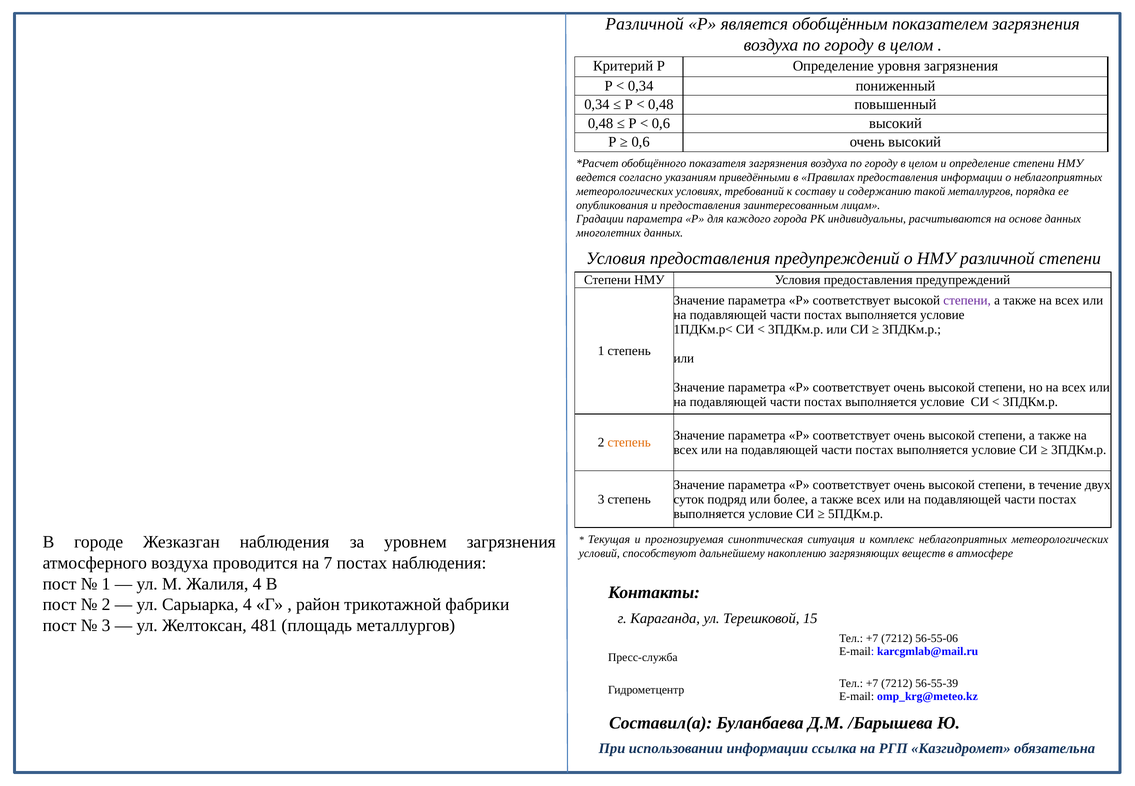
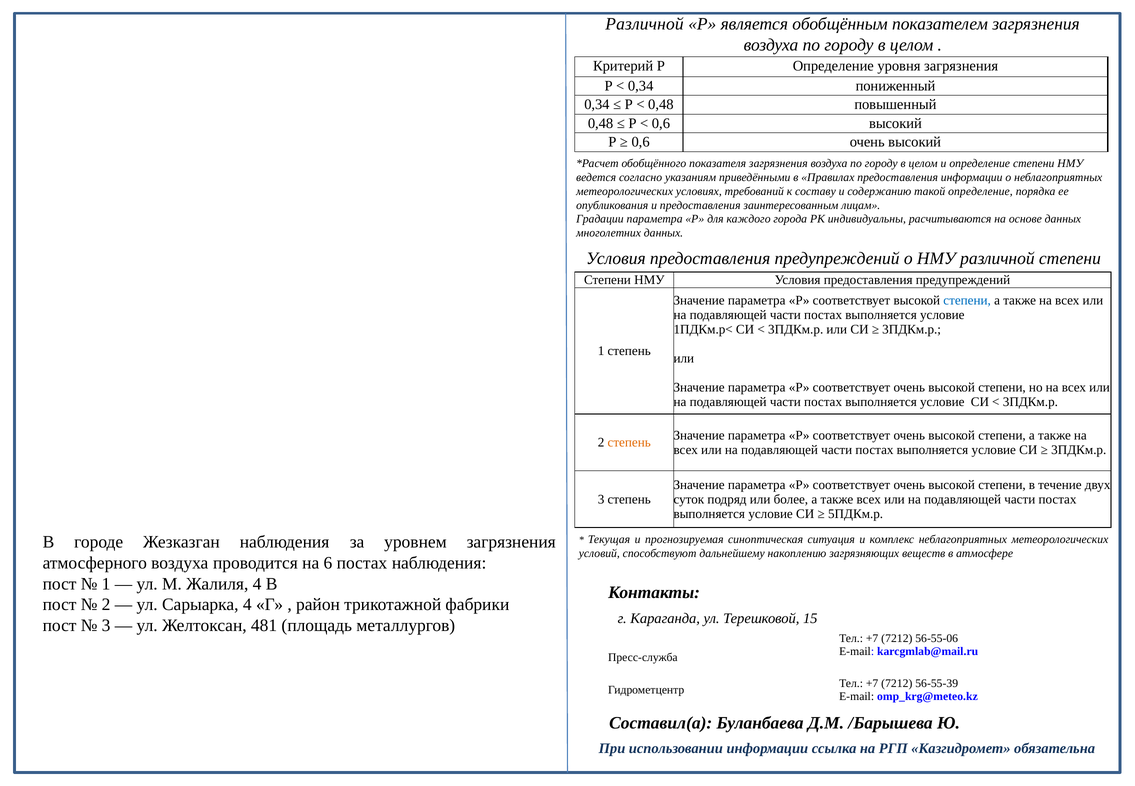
такой металлургов: металлургов -> определение (980, 191)
степени colour: purple -> blue (967, 300)
7: 7 -> 6 (328, 563)
